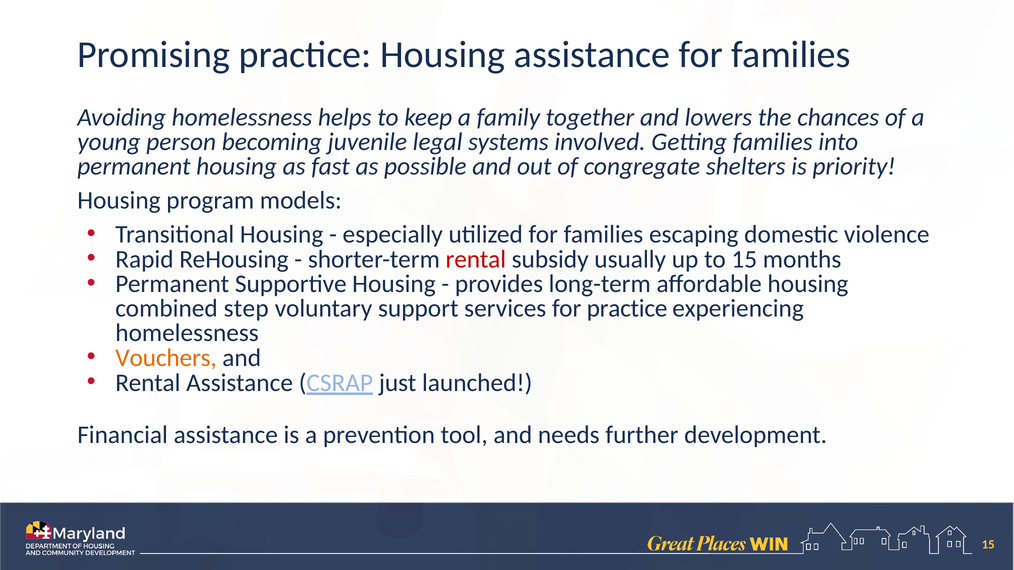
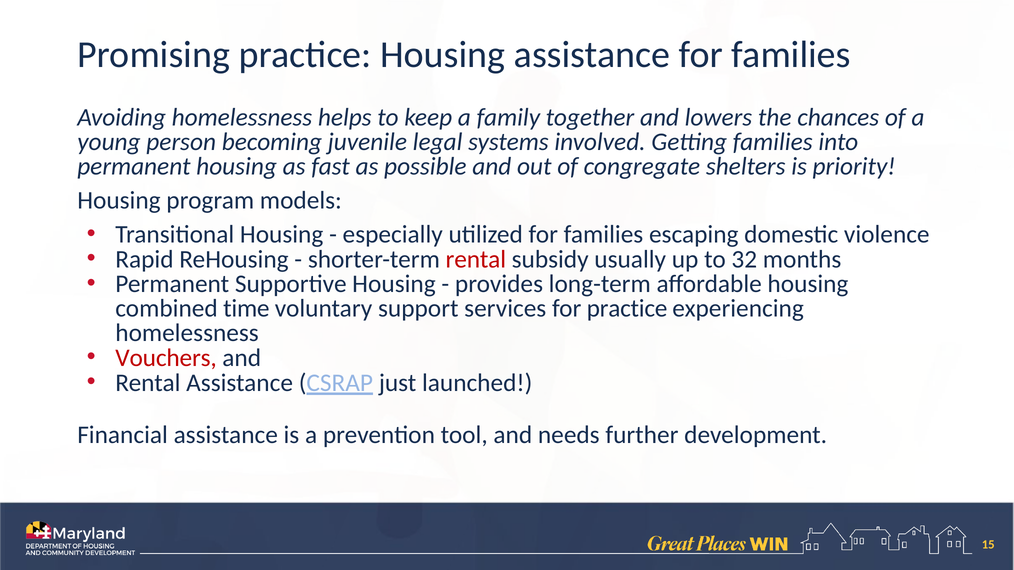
to 15: 15 -> 32 (744, 259)
step: step -> time (246, 309)
Vouchers colour: orange -> red (166, 358)
